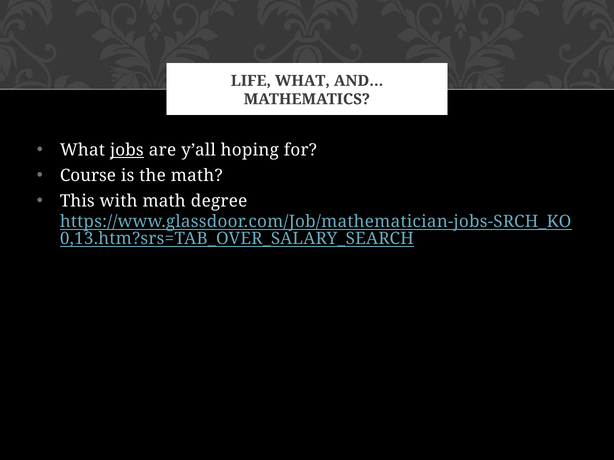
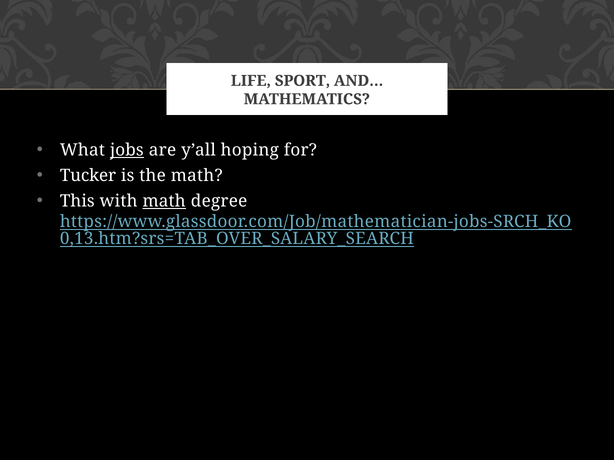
LIFE WHAT: WHAT -> SPORT (303, 81)
Course: Course -> Tucker (88, 176)
math underline: none -> present (164, 201)
